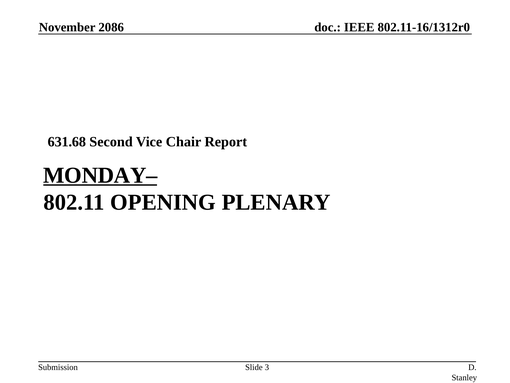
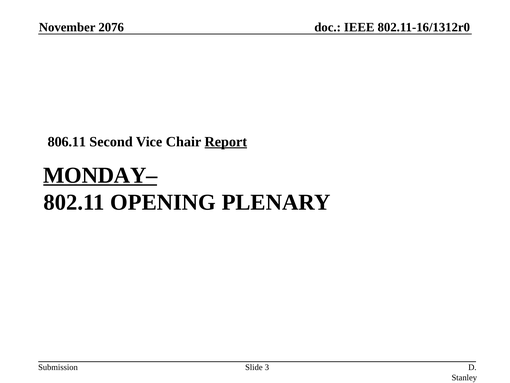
2086: 2086 -> 2076 (111, 27)
631.68: 631.68 -> 806.11 (67, 142)
Report underline: none -> present (226, 142)
